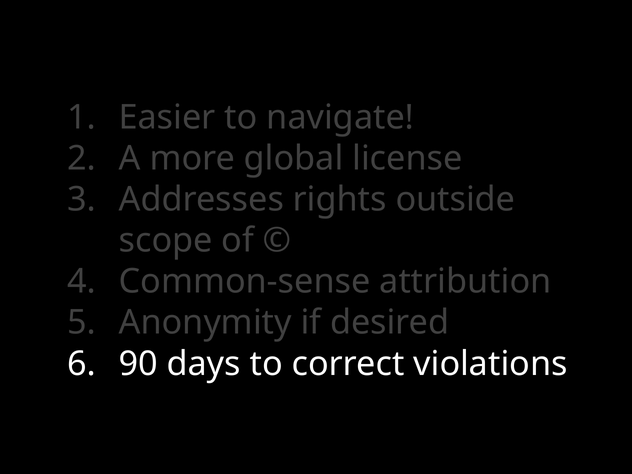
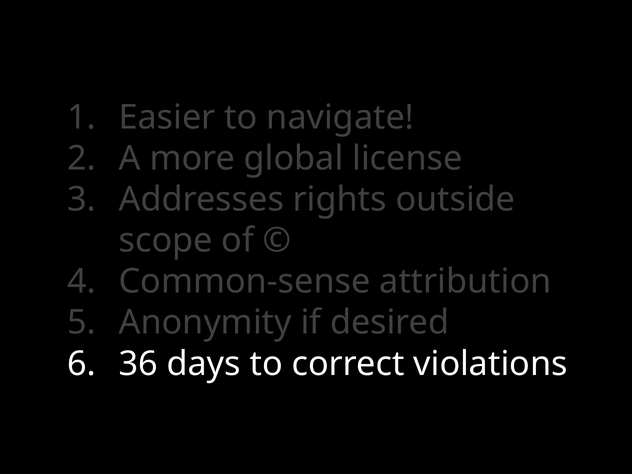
90: 90 -> 36 (138, 364)
